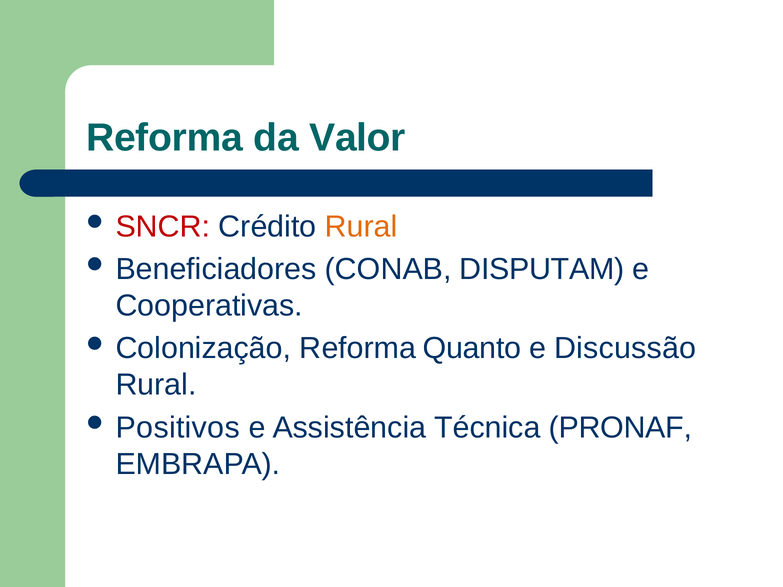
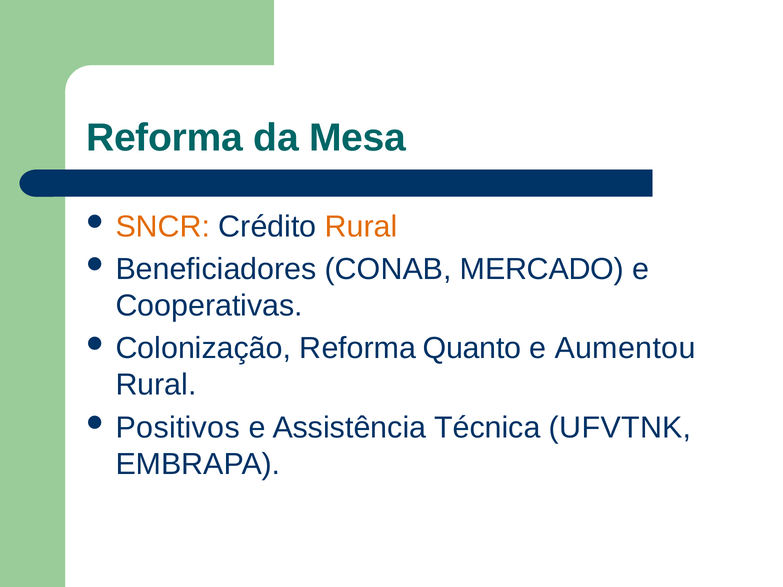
Valor: Valor -> Mesa (358, 138)
SNCR colour: red -> orange (163, 227)
DISPUTAM: DISPUTAM -> MERCADO (542, 269)
Discussão: Discussão -> Aumentou (625, 348)
PRONAF: PRONAF -> UFVTNK (620, 428)
